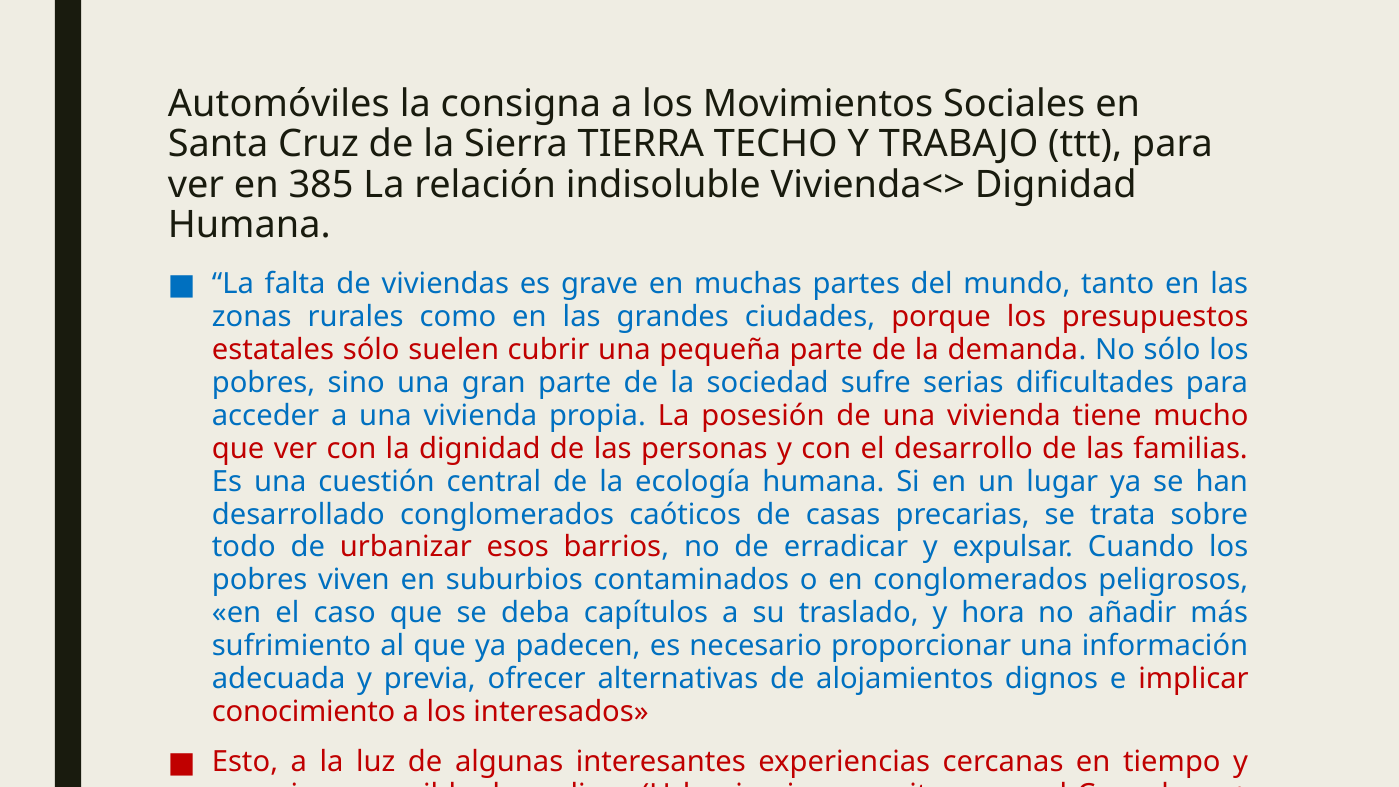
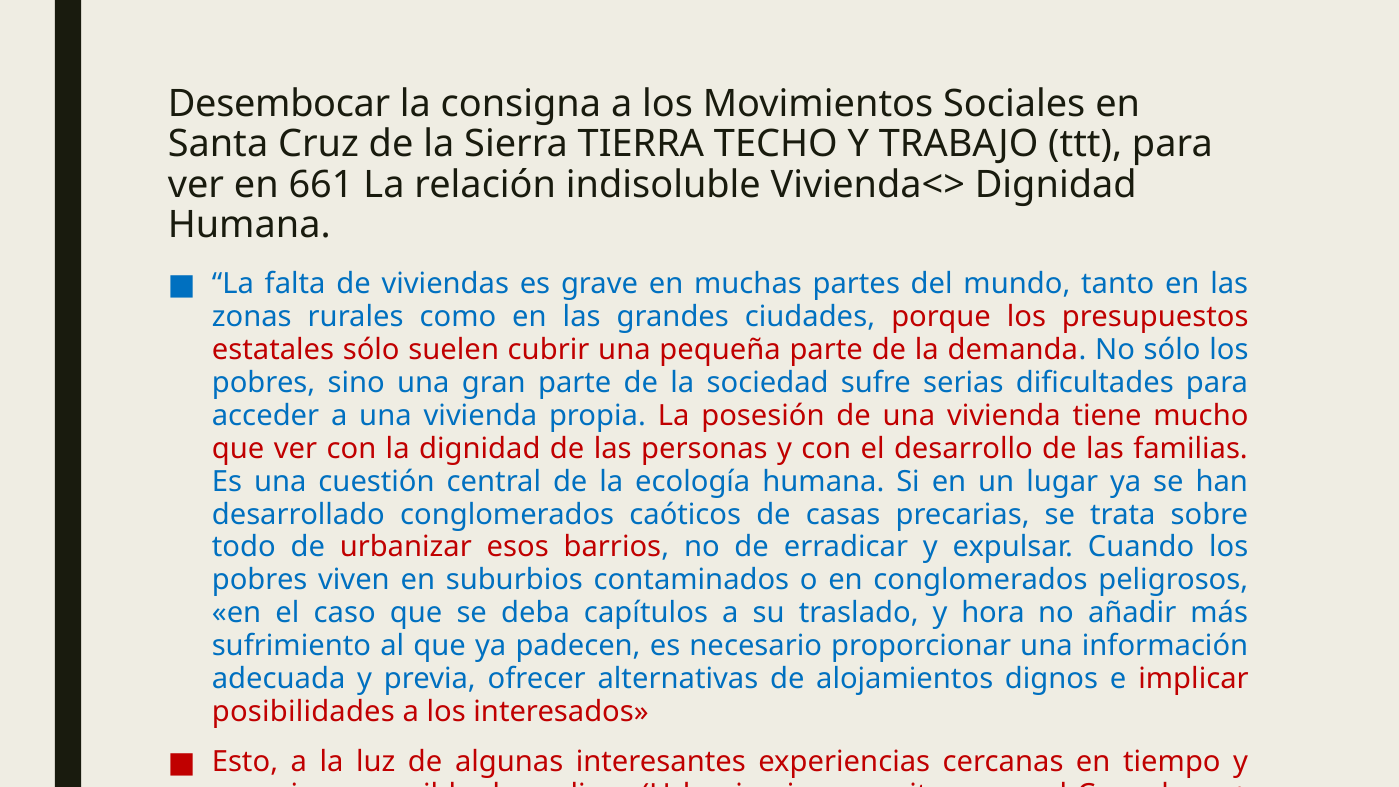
Automóviles: Automóviles -> Desembocar (279, 104)
385: 385 -> 661 (321, 185)
conocimiento: conocimiento -> posibilidades (303, 712)
